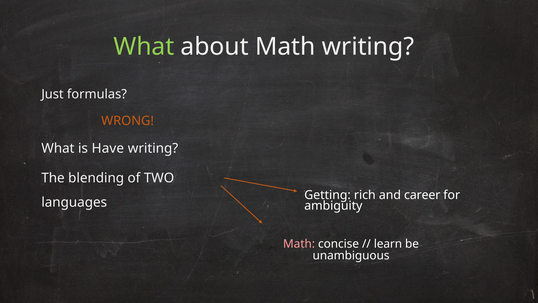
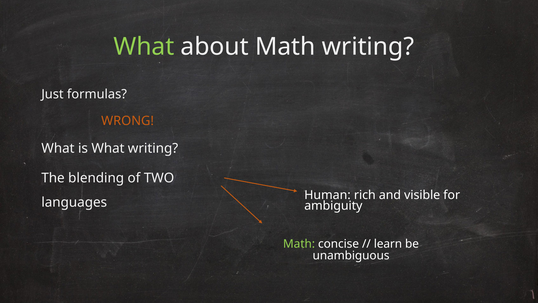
is Have: Have -> What (108, 148)
Getting: Getting -> Human (327, 195)
career: career -> visible (422, 195)
Math colour: pink -> light green (299, 244)
